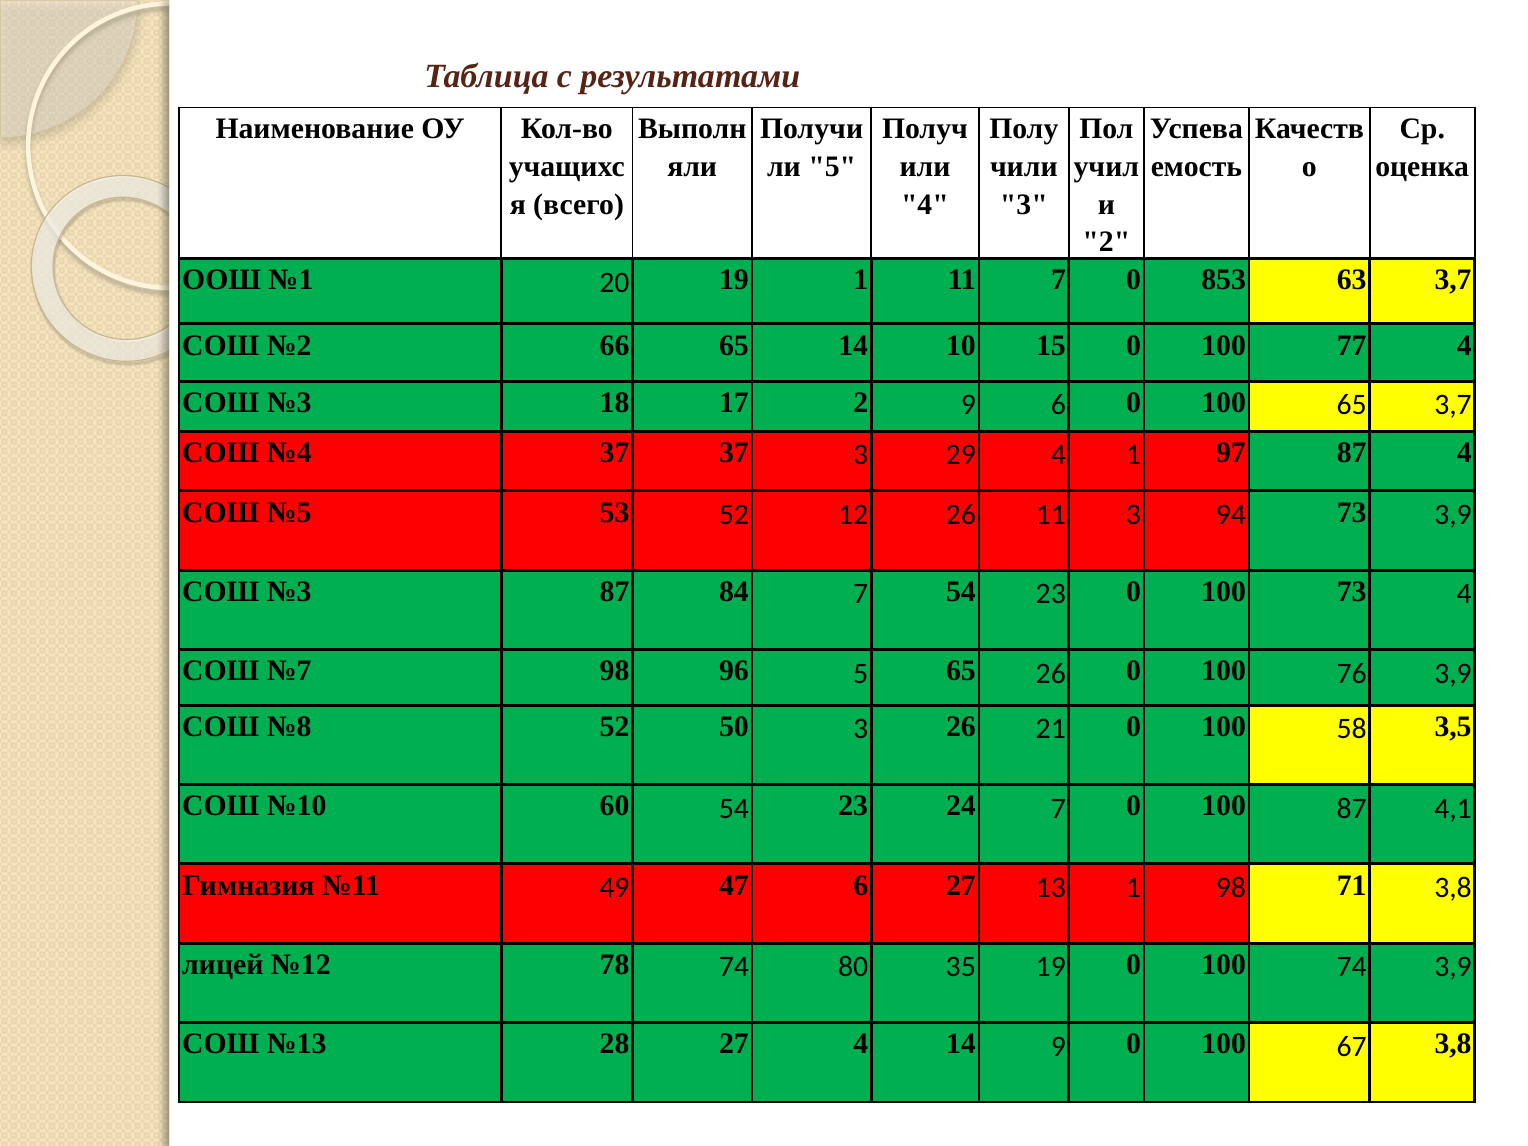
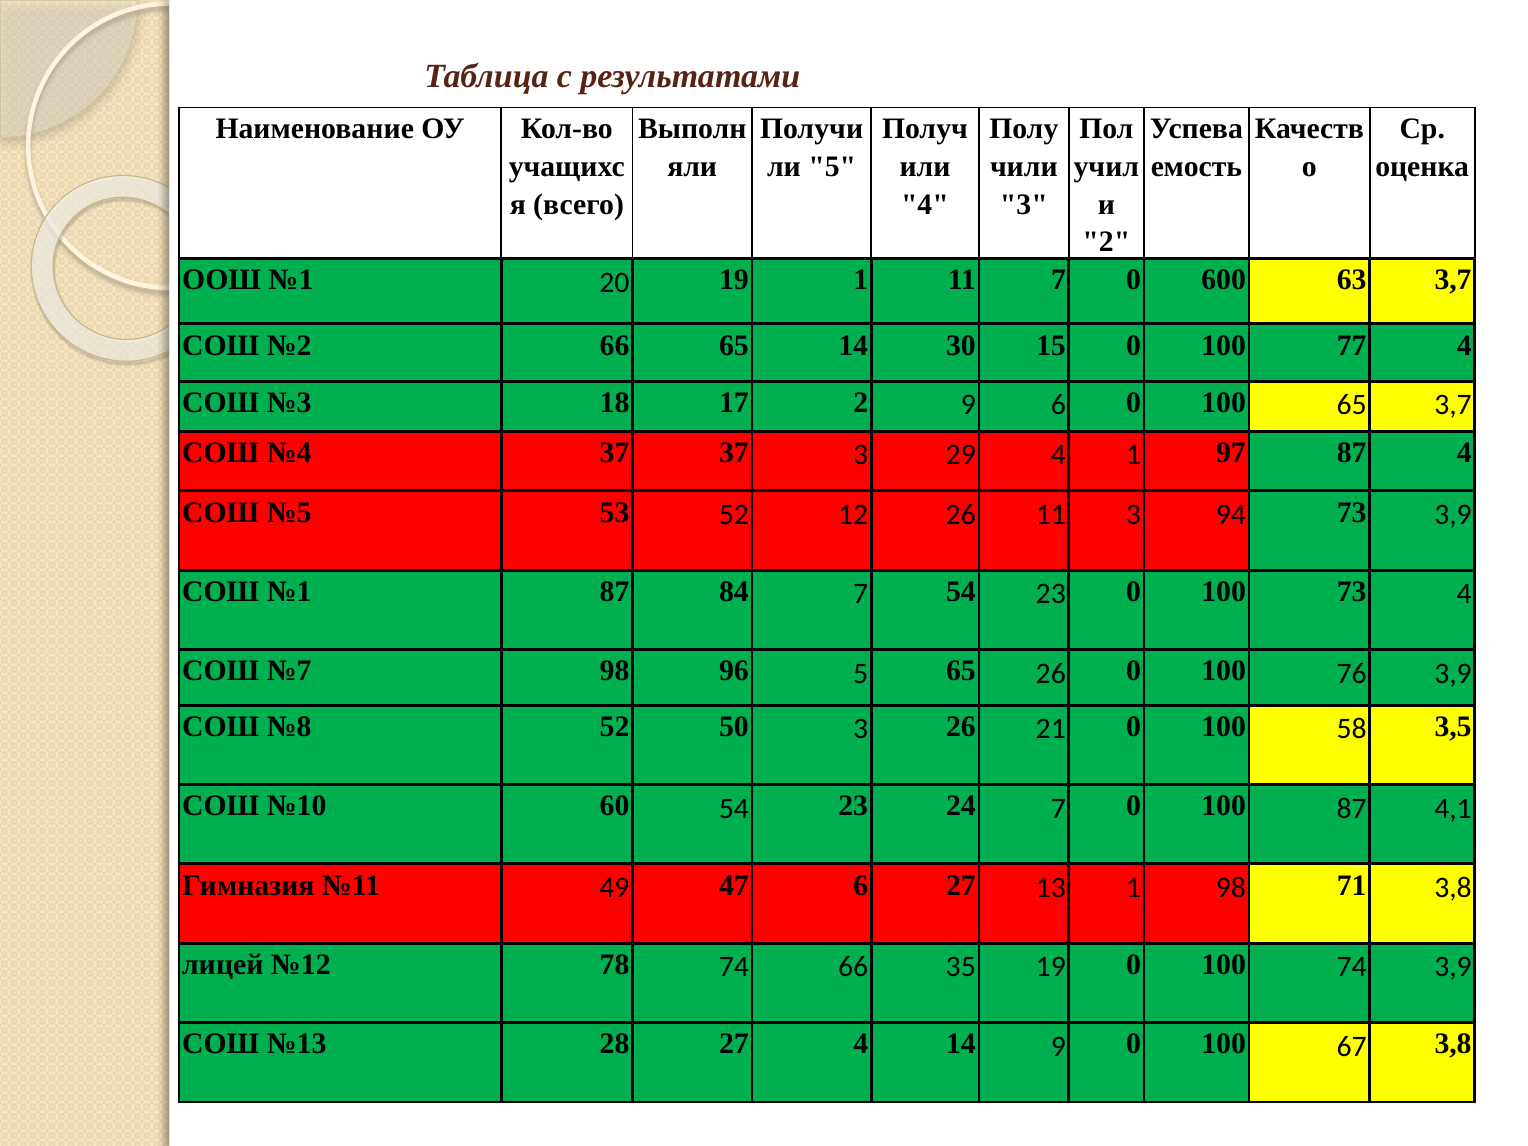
853: 853 -> 600 (1224, 280)
10: 10 -> 30 (961, 345)
№3: №3 -> №1 (289, 592)
74 80: 80 -> 66 (853, 967)
